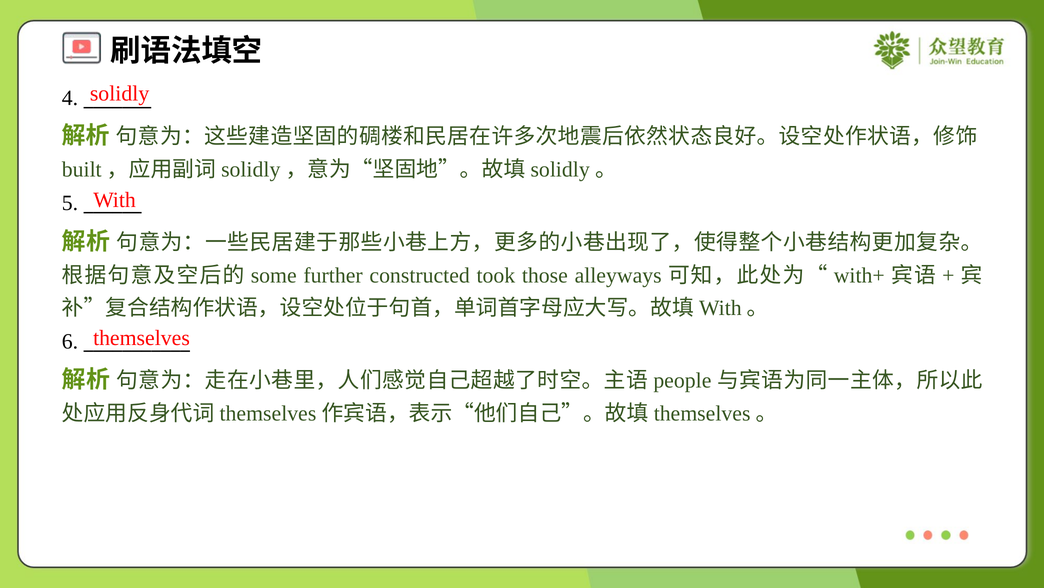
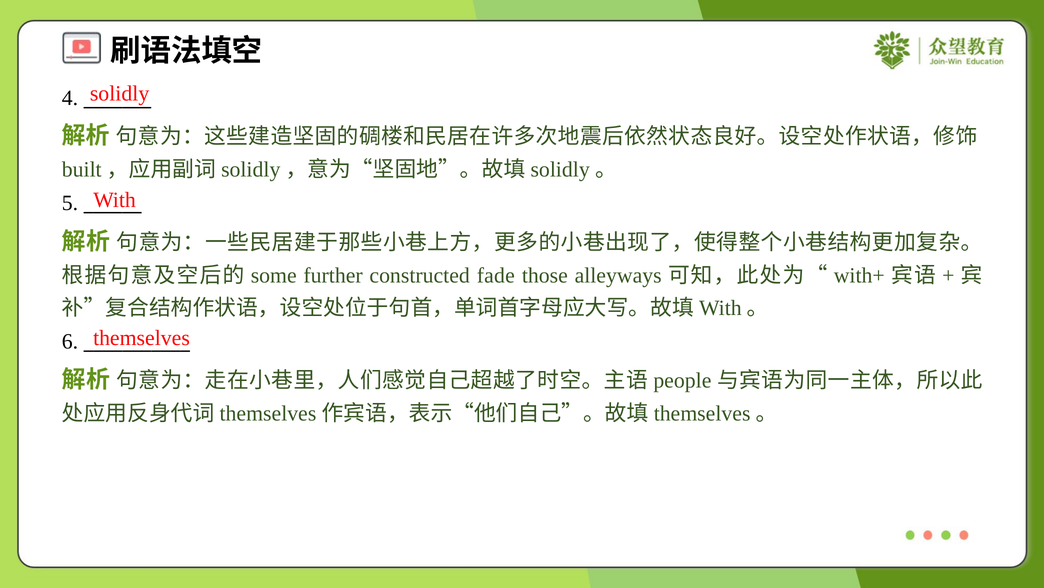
took: took -> fade (496, 275)
